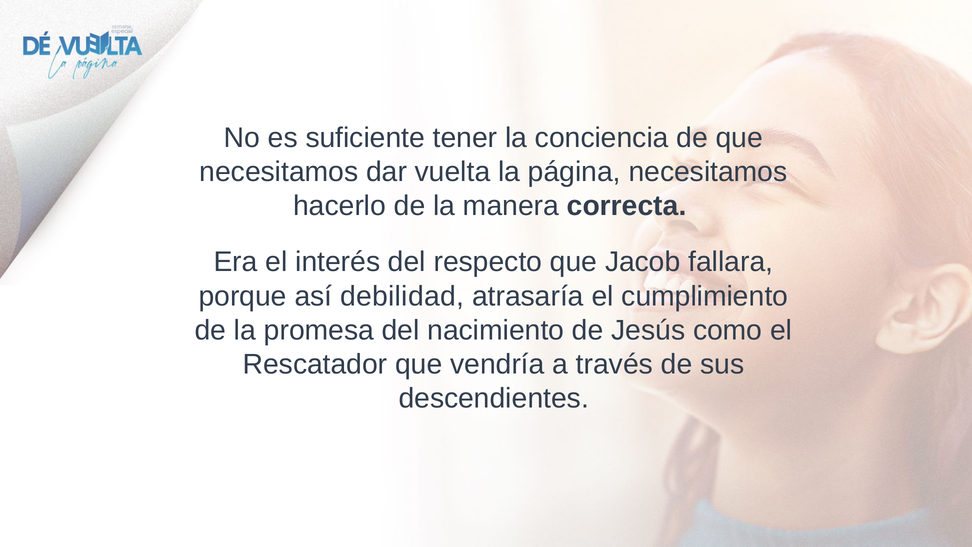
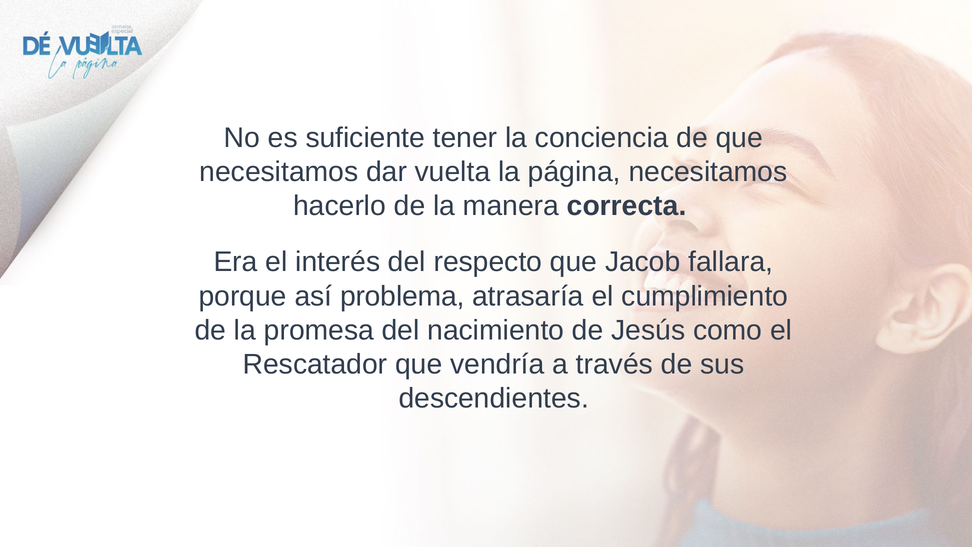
debilidad: debilidad -> problema (402, 296)
